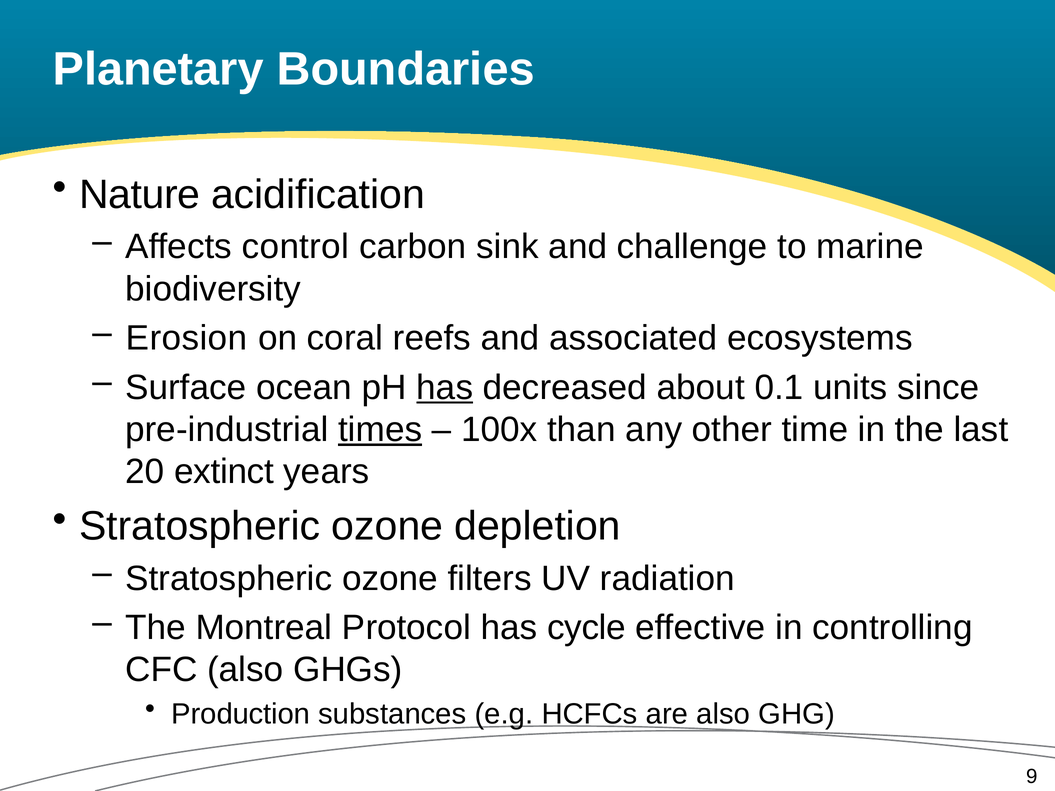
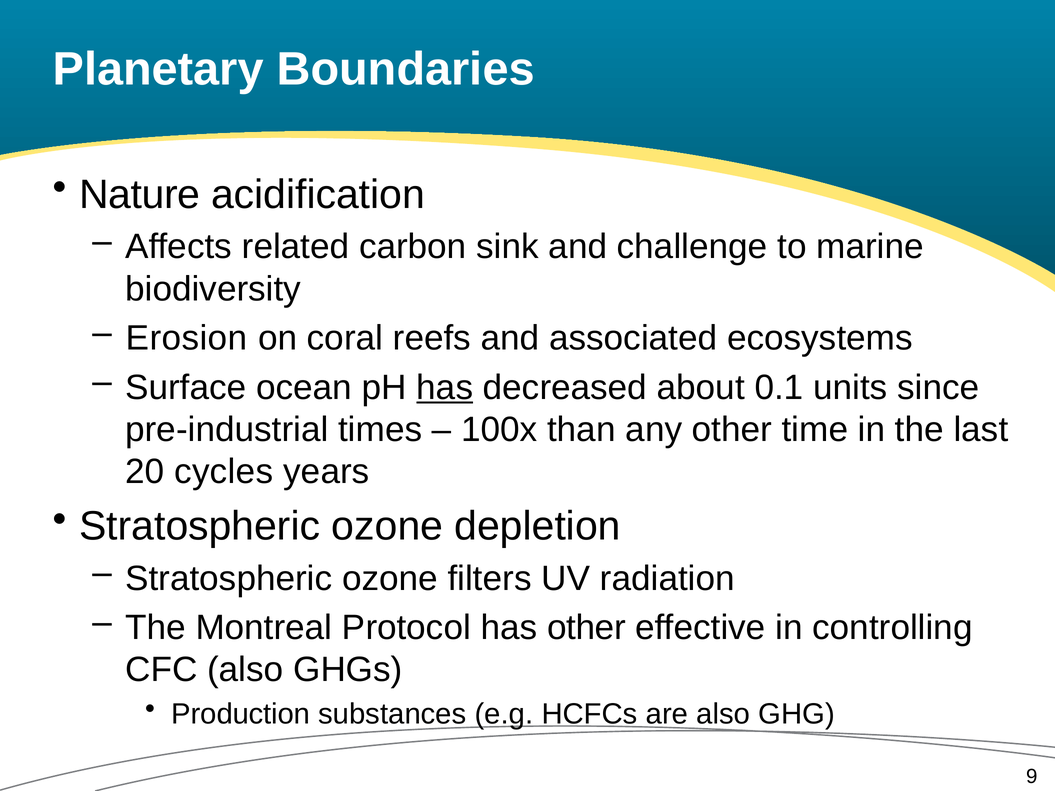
control: control -> related (296, 247)
times underline: present -> none (380, 430)
extinct: extinct -> cycles (224, 472)
has cycle: cycle -> other (586, 628)
